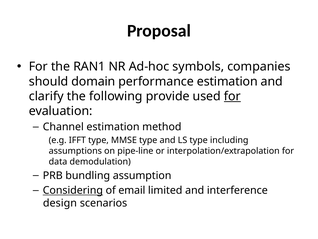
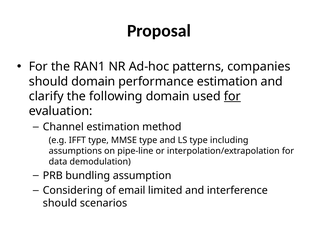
symbols: symbols -> patterns (198, 66)
following provide: provide -> domain (168, 96)
Considering underline: present -> none (73, 190)
design: design -> should (60, 203)
